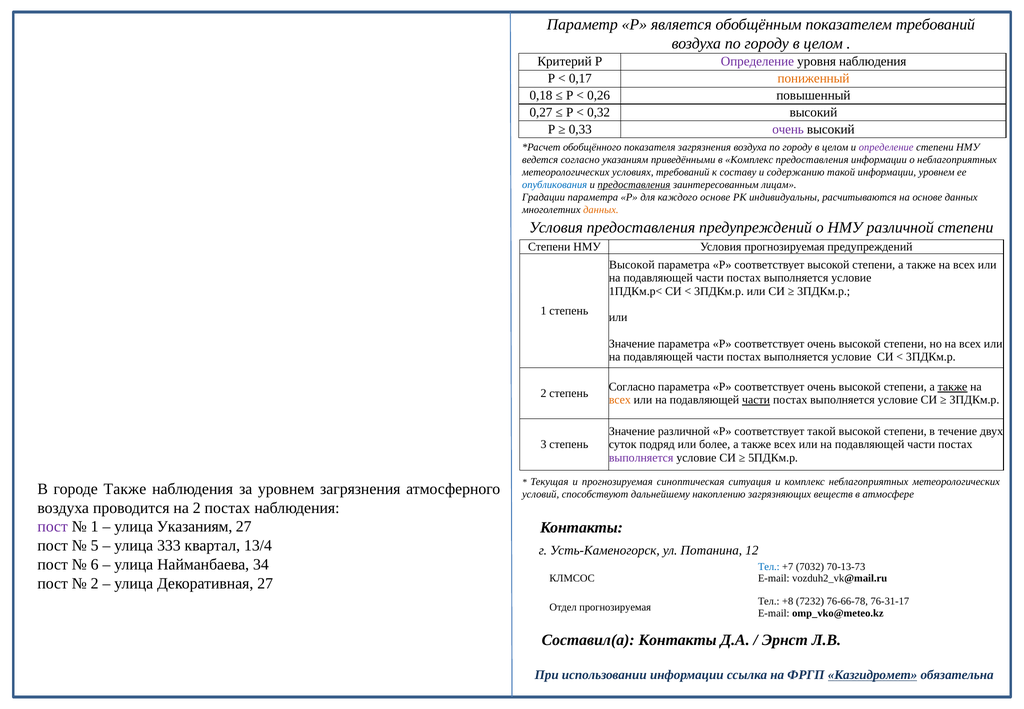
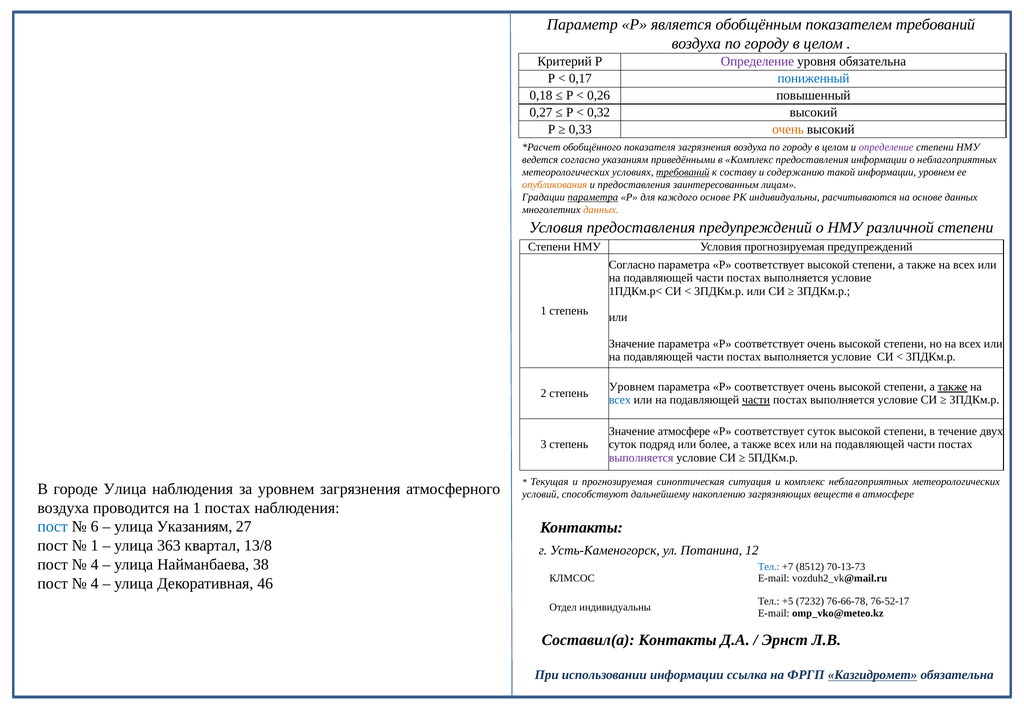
уровня наблюдения: наблюдения -> обязательна (873, 62)
пониженный colour: orange -> blue (814, 79)
очень colour: purple -> orange (788, 129)
требований underline: none -> present (683, 172)
опубликования colour: blue -> orange (555, 185)
предоставления underline: present -> none (634, 185)
параметра underline: none -> present (593, 197)
Высокой: Высокой -> Согласно (632, 265)
Согласно: Согласно -> Уровнем (632, 387)
всех colour: orange -> blue (620, 400)
Значение различной: различной -> атмосфере (684, 431)
соответствует такой: такой -> суток (822, 431)
городе Также: Также -> Улица (125, 489)
на 2: 2 -> 1 (197, 508)
пост colour: purple -> blue (53, 527)
1: 1 -> 6 (95, 527)
5: 5 -> 1 (95, 546)
333: 333 -> 363 (169, 546)
13/4: 13/4 -> 13/8 (258, 546)
6: 6 -> 4 (95, 565)
34: 34 -> 38 (261, 565)
7032: 7032 -> 8512 (810, 567)
2: 2 -> 4 (95, 583)
Декоративная 27: 27 -> 46 (265, 583)
+8: +8 -> +5 (788, 601)
76-31-17: 76-31-17 -> 76-52-17 (890, 601)
Отдел прогнозируемая: прогнозируемая -> индивидуальны (615, 607)
